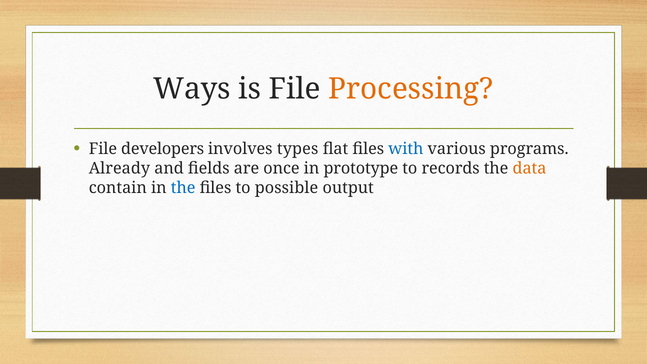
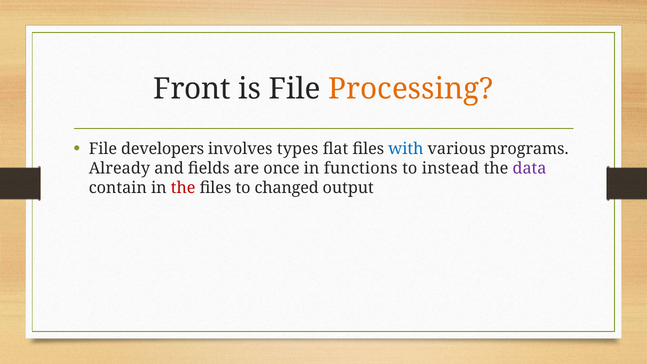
Ways: Ways -> Front (192, 89)
prototype: prototype -> functions (361, 168)
records: records -> instead (450, 168)
data colour: orange -> purple (530, 168)
the colour: blue -> red (183, 188)
possible: possible -> changed (287, 188)
